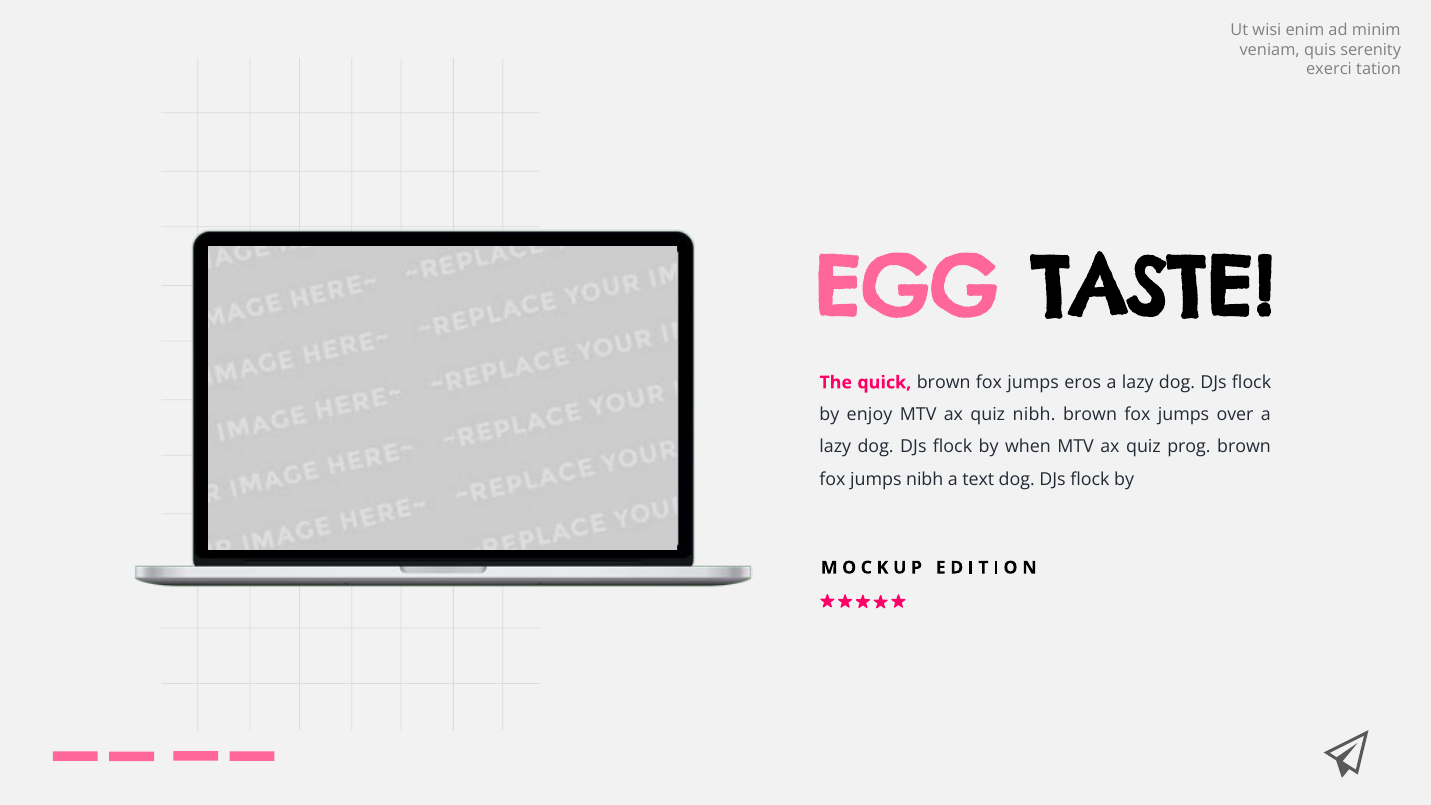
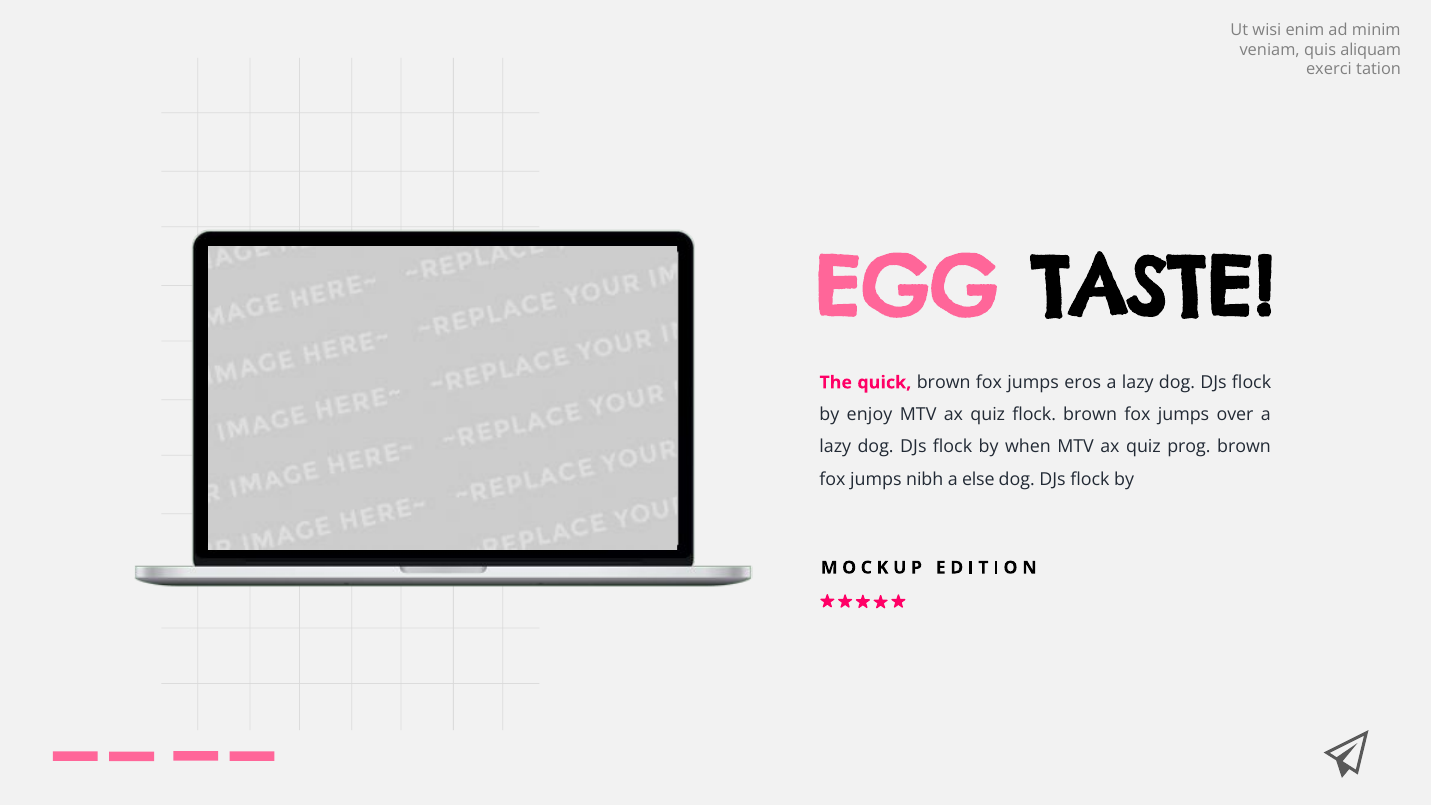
serenity: serenity -> aliquam (1371, 50)
quiz nibh: nibh -> flock (1034, 415)
text: text -> else (978, 479)
